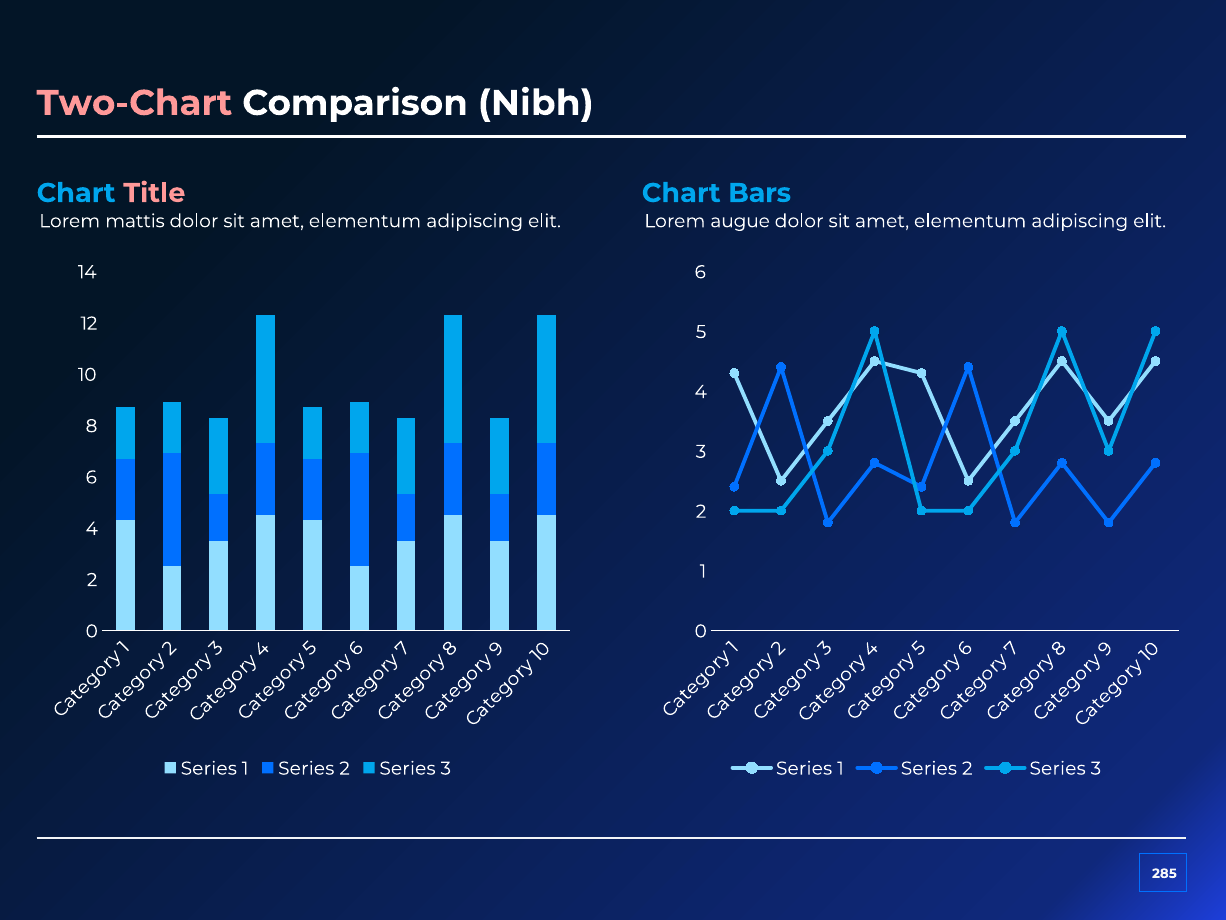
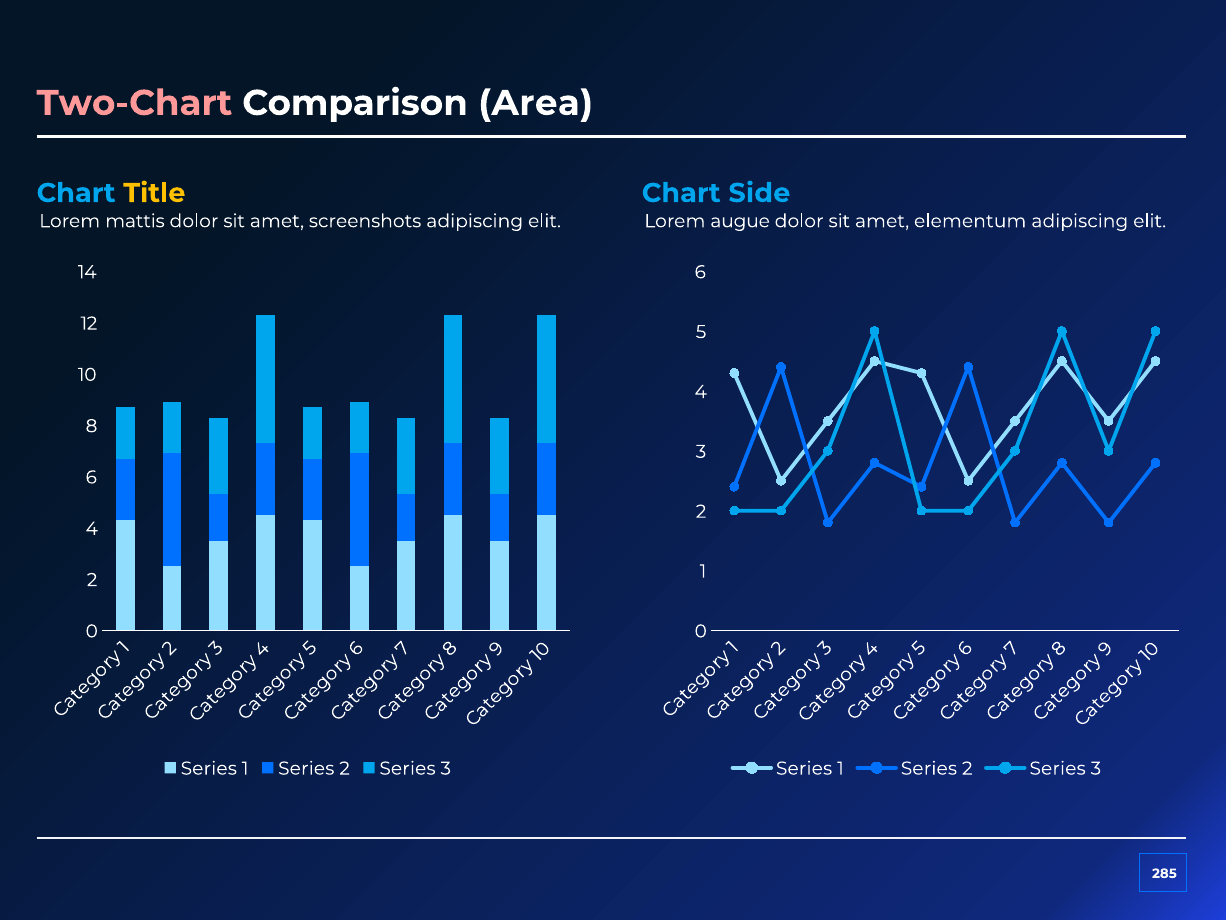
Nibh: Nibh -> Area (536, 103)
Title colour: pink -> yellow (154, 193)
Bars: Bars -> Side (759, 193)
elementum: elementum -> screenshots (365, 221)
